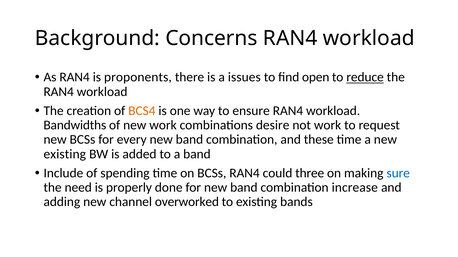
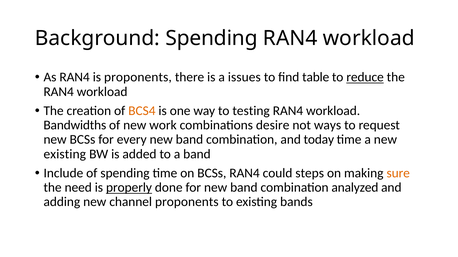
Background Concerns: Concerns -> Spending (212, 38)
open: open -> table (316, 77)
ensure: ensure -> testing (251, 111)
not work: work -> ways (328, 125)
these: these -> today (319, 140)
three: three -> steps (310, 174)
sure colour: blue -> orange (398, 174)
properly underline: none -> present (129, 188)
increase: increase -> analyzed (355, 188)
channel overworked: overworked -> proponents (187, 202)
